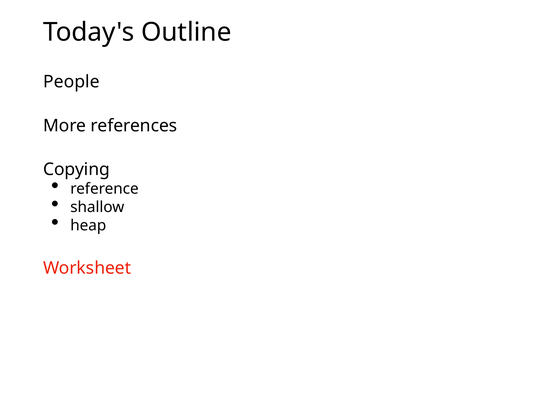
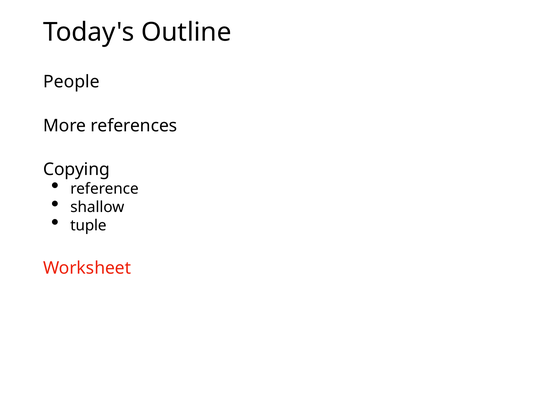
heap: heap -> tuple (88, 226)
